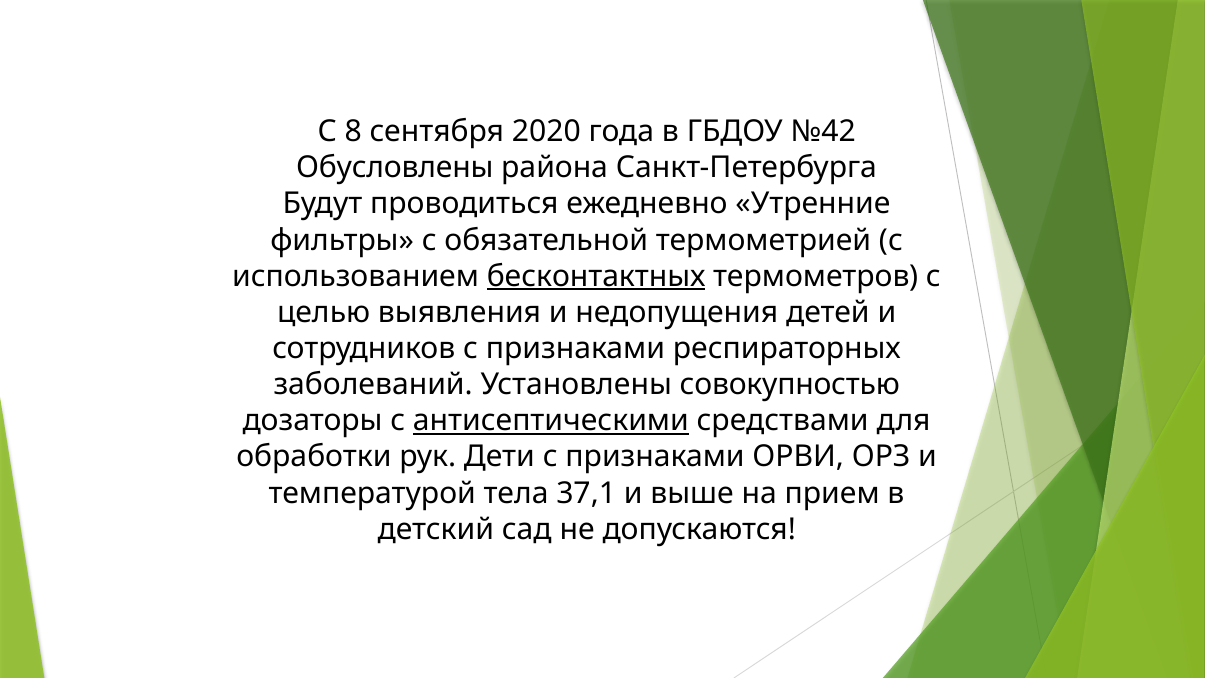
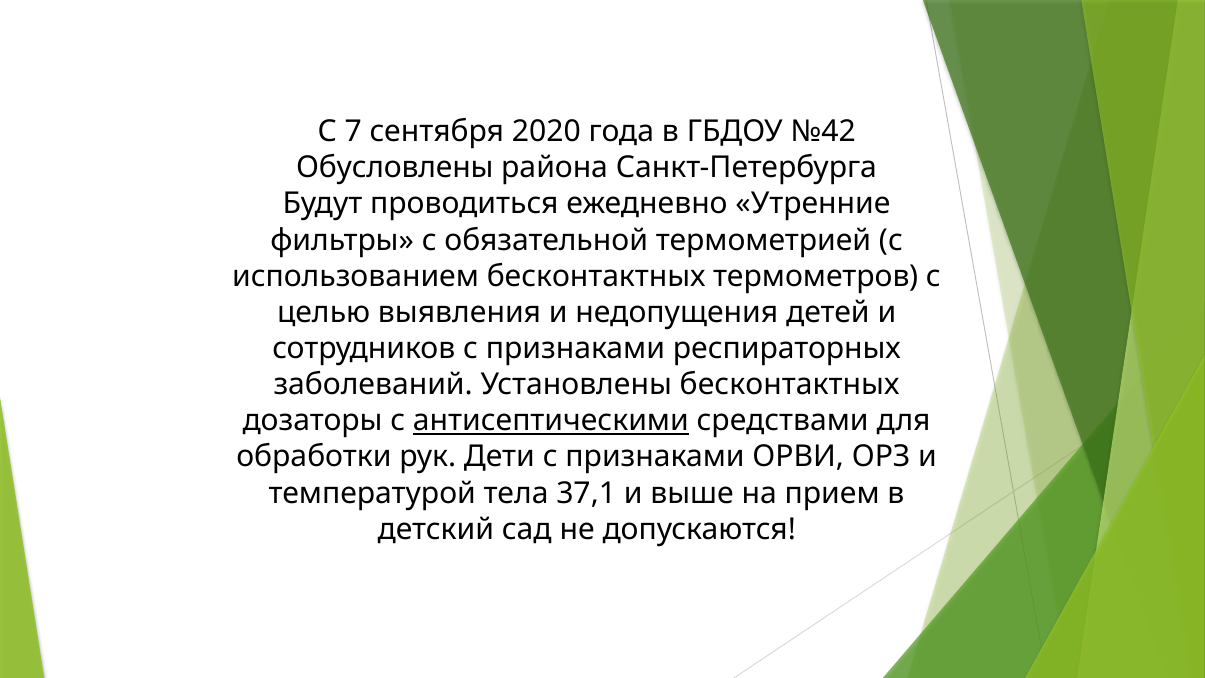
8: 8 -> 7 (353, 132)
бесконтактных underline: present -> none (596, 276)
Установлены совокупностью: совокупностью -> бесконтактных (790, 385)
